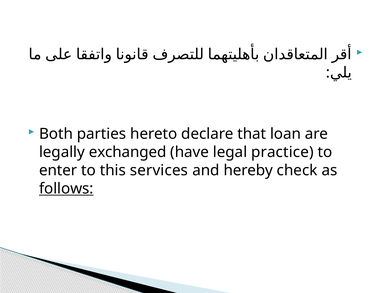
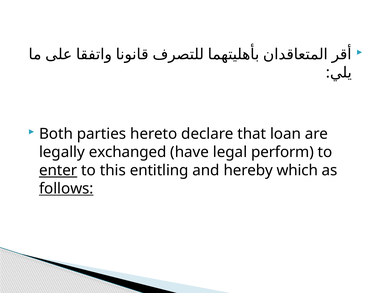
practice: practice -> perform (282, 152)
enter underline: none -> present (58, 171)
services: services -> entitling (159, 171)
check: check -> which (297, 171)
